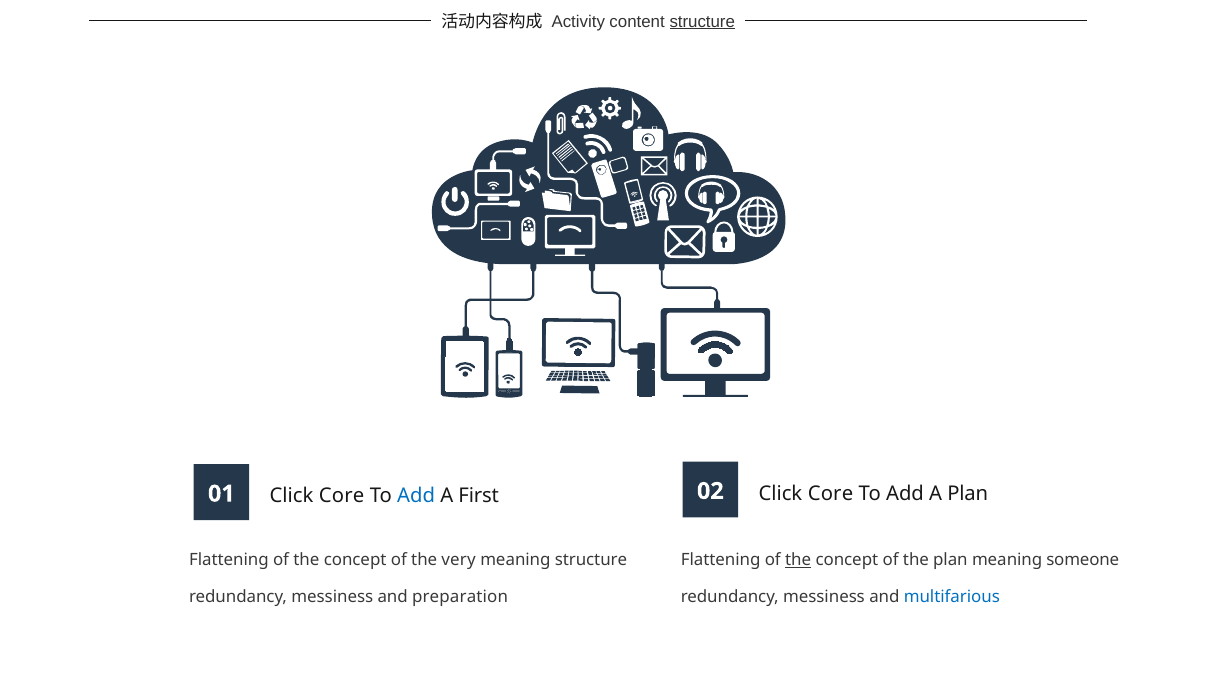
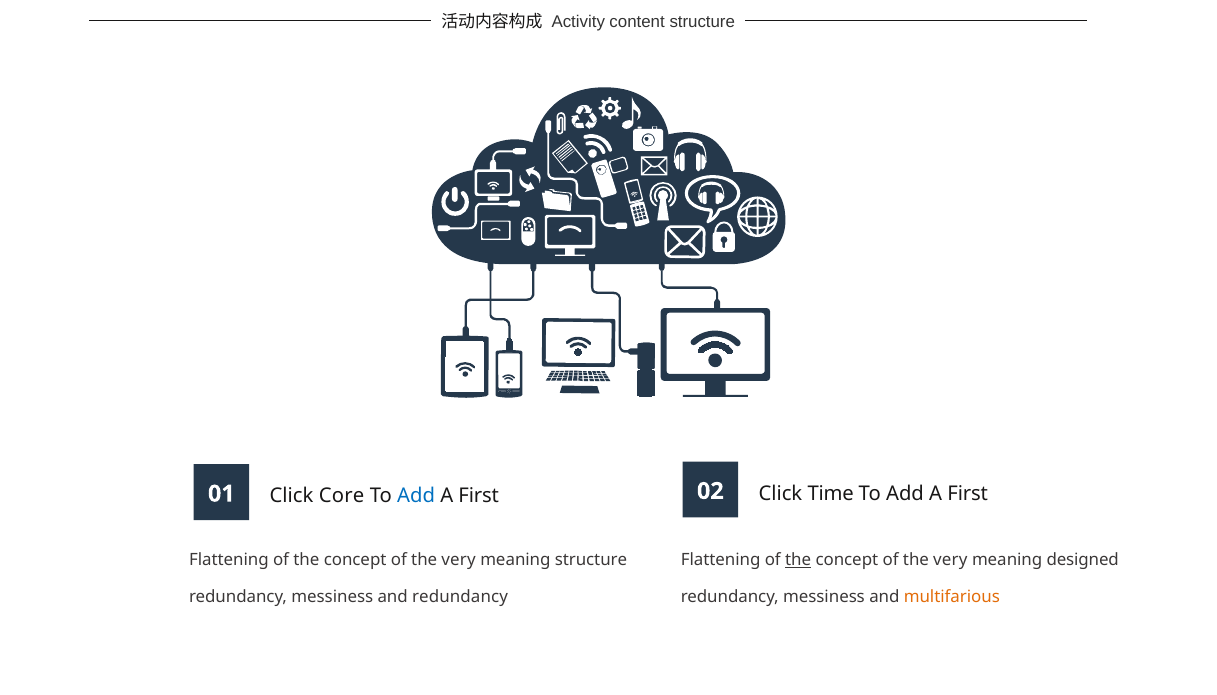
structure underline: present -> none (702, 21)
01 Click Core: Core -> Time (831, 493)
Plan: Plan -> First (968, 493)
plan: plan -> very (950, 560)
someone: someone -> designed (1083, 560)
and preparation: preparation -> redundancy (460, 597)
multifarious colour: blue -> orange (952, 597)
